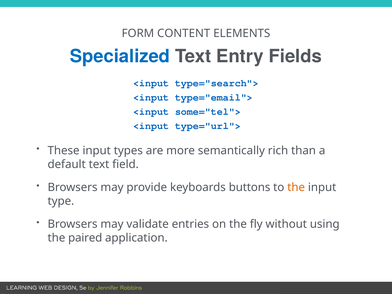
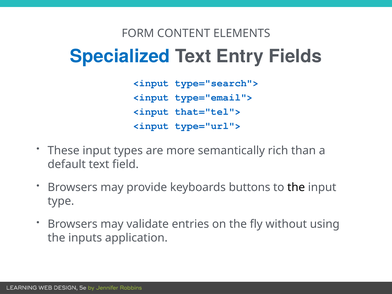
some="tel">: some="tel"> -> that="tel"> (208, 112)
the colour: orange -> black (296, 187)
paired: paired -> inputs (85, 238)
